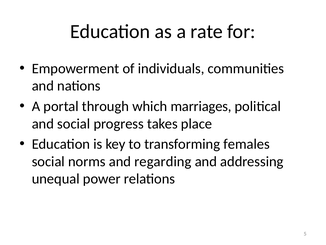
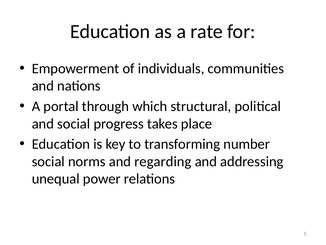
marriages: marriages -> structural (201, 106)
females: females -> number (247, 144)
